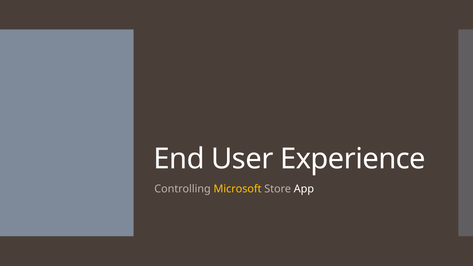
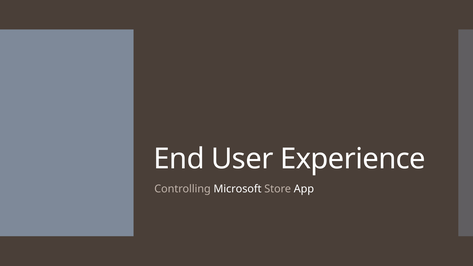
Microsoft colour: yellow -> white (238, 189)
